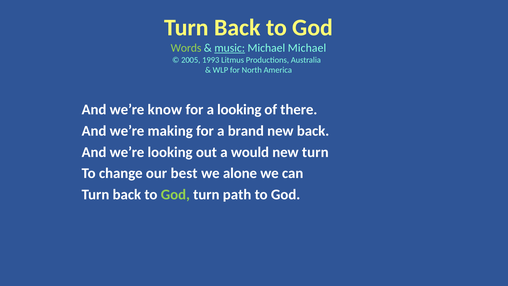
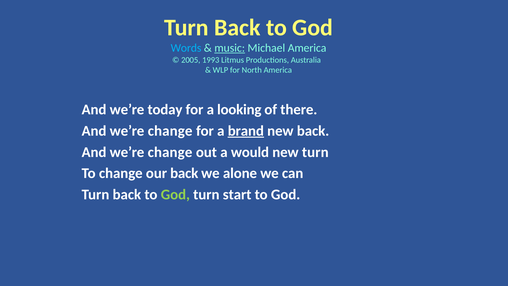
Words colour: light green -> light blue (186, 48)
Michael Michael: Michael -> America (307, 48)
know: know -> today (165, 109)
making: making -> change (170, 131)
brand underline: none -> present (246, 131)
looking: looking -> change (170, 152)
our best: best -> back (184, 173)
path: path -> start (237, 195)
